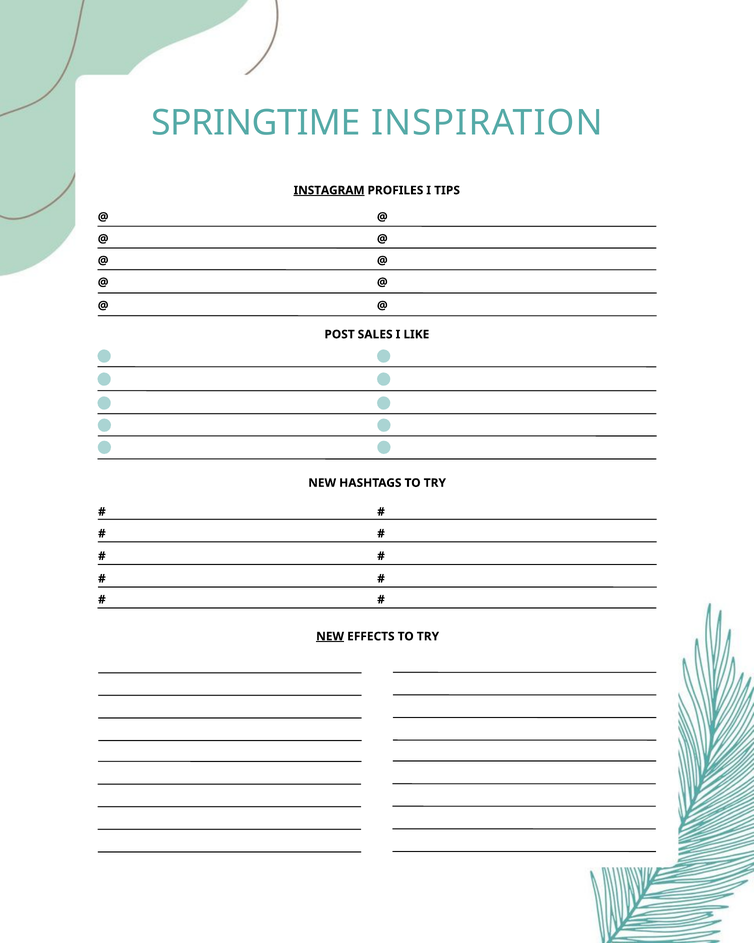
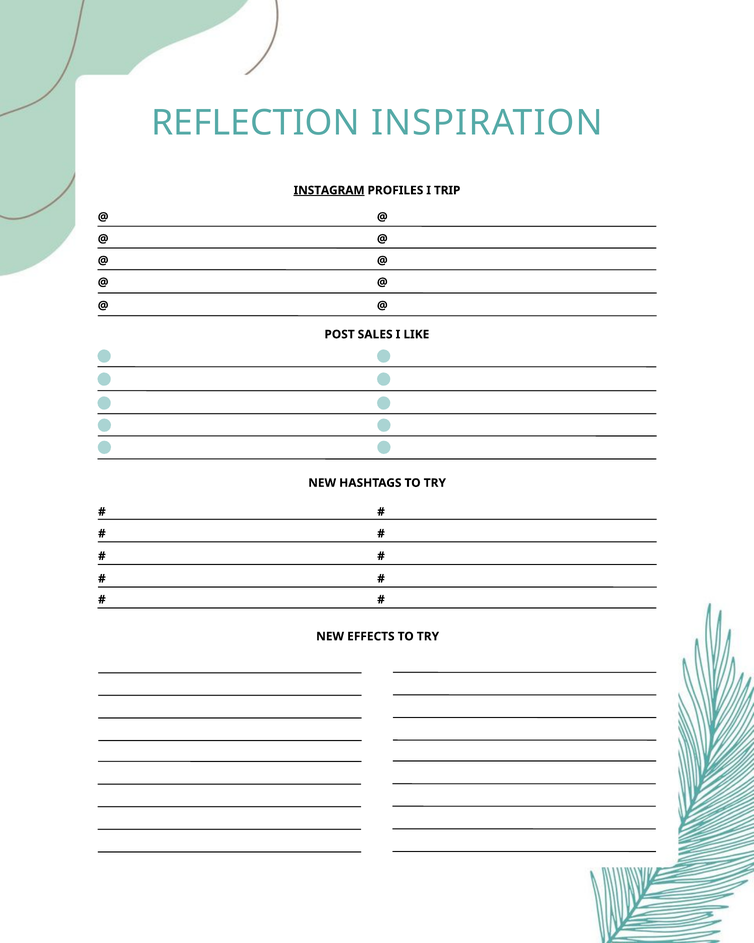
SPRINGTIME: SPRINGTIME -> REFLECTION (255, 123)
TIPS: TIPS -> TRIP (447, 190)
NEW underline: present -> none (330, 636)
